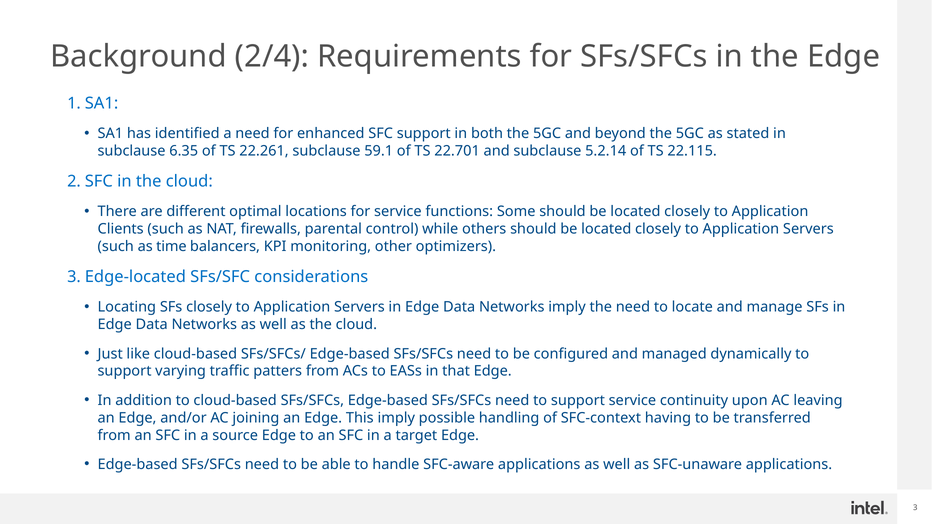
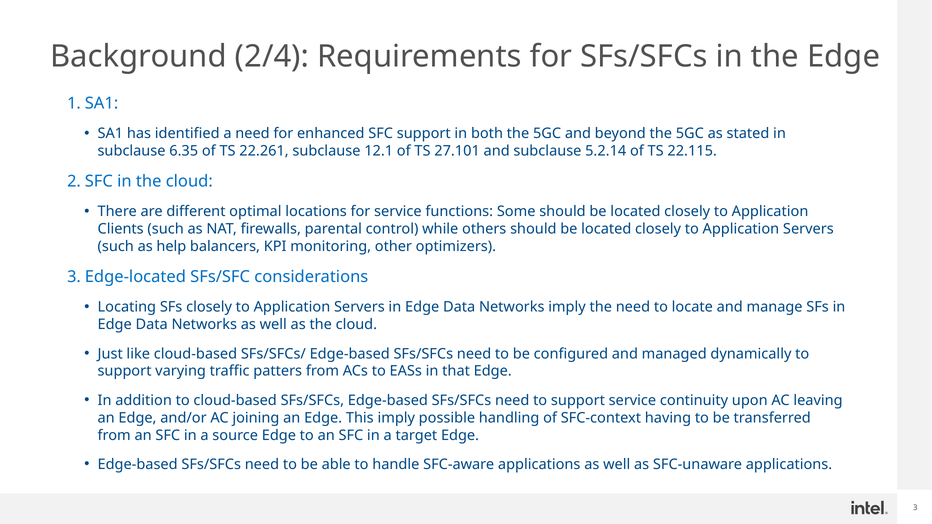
59.1: 59.1 -> 12.1 (379, 151)
22.701: 22.701 -> 27.101 (457, 151)
time: time -> help (171, 247)
